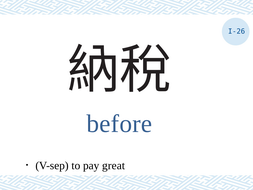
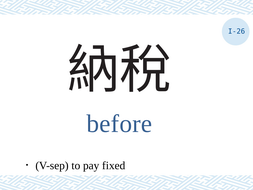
great: great -> fixed (114, 165)
